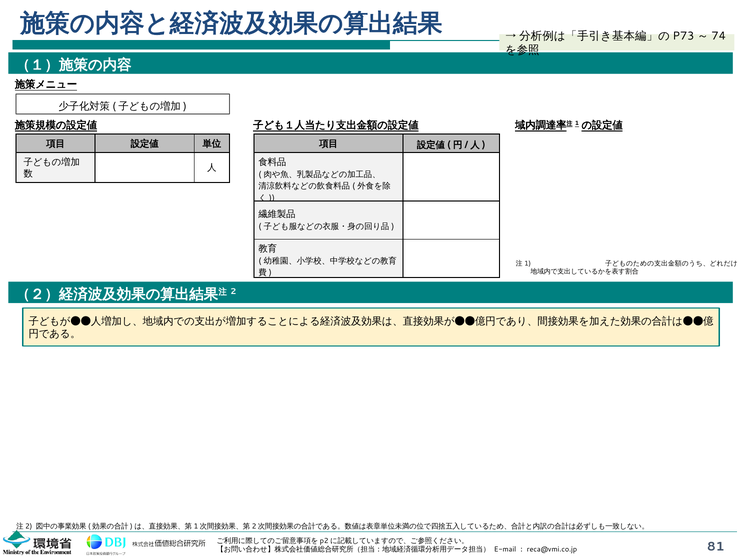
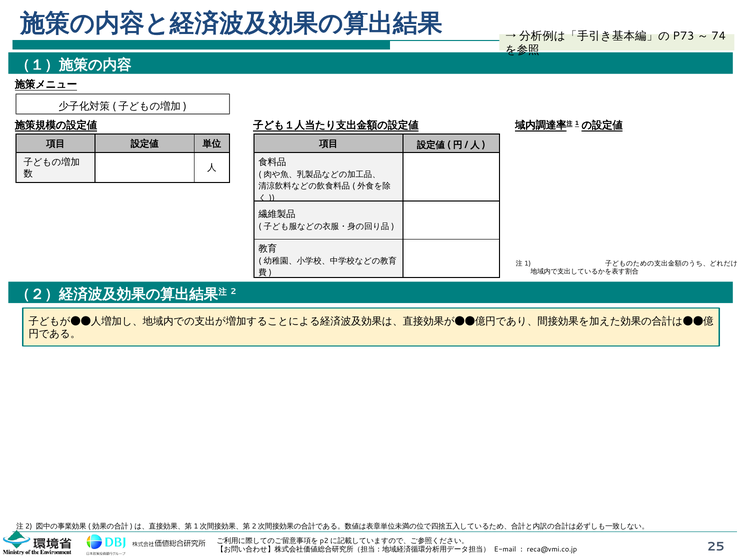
81: 81 -> 25 (716, 546)
